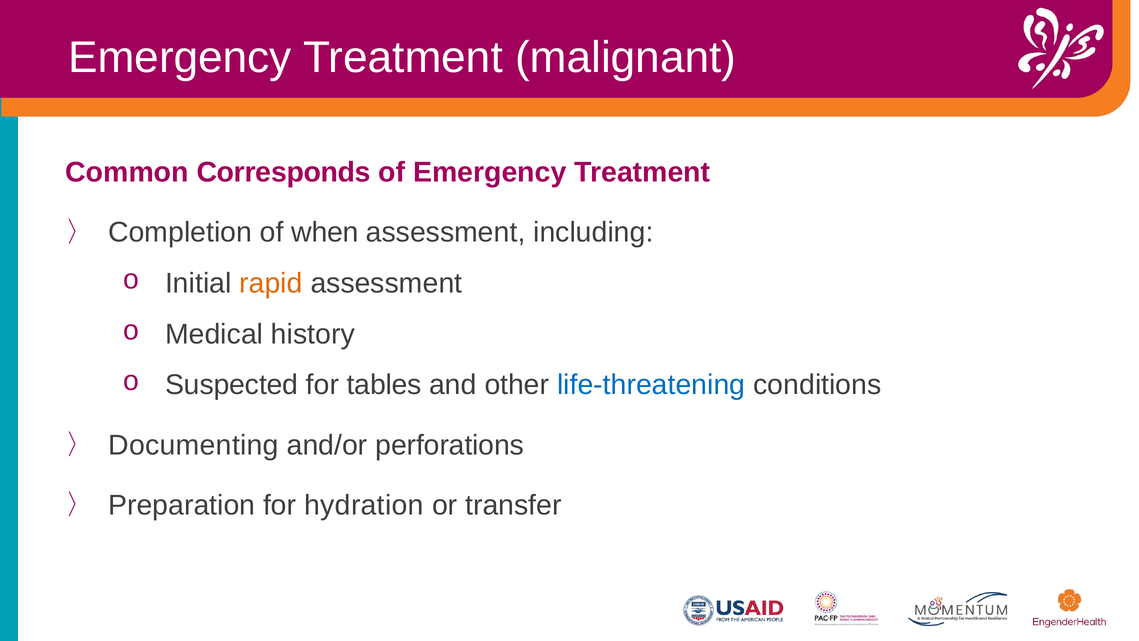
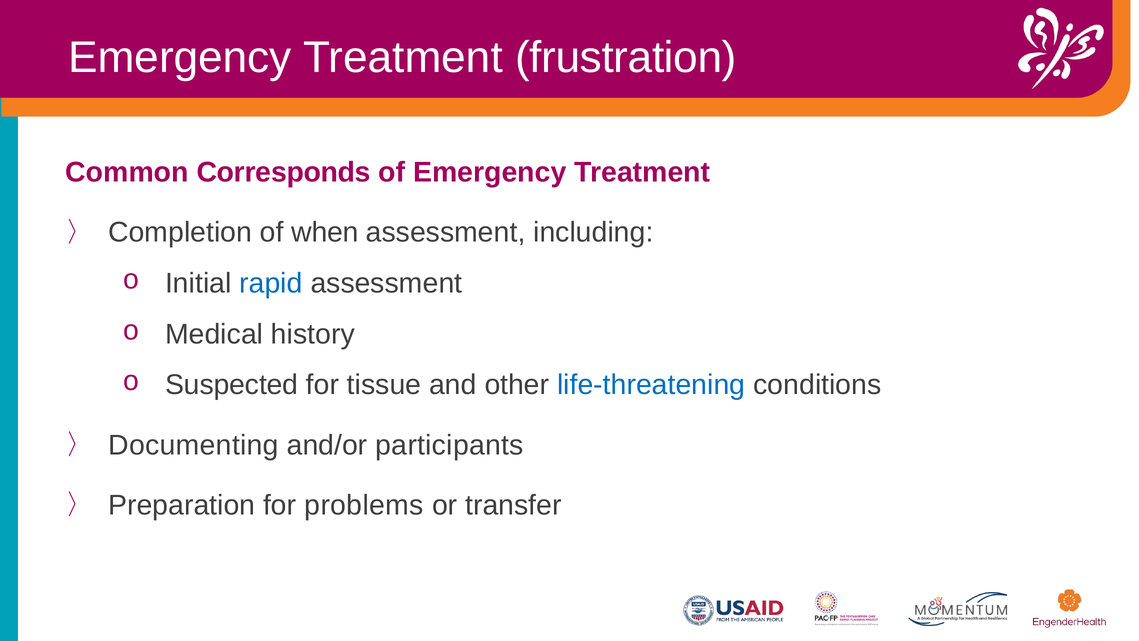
malignant: malignant -> frustration (626, 58)
rapid colour: orange -> blue (271, 283)
tables: tables -> tissue (384, 385)
perforations: perforations -> participants (450, 445)
hydration: hydration -> problems (364, 505)
